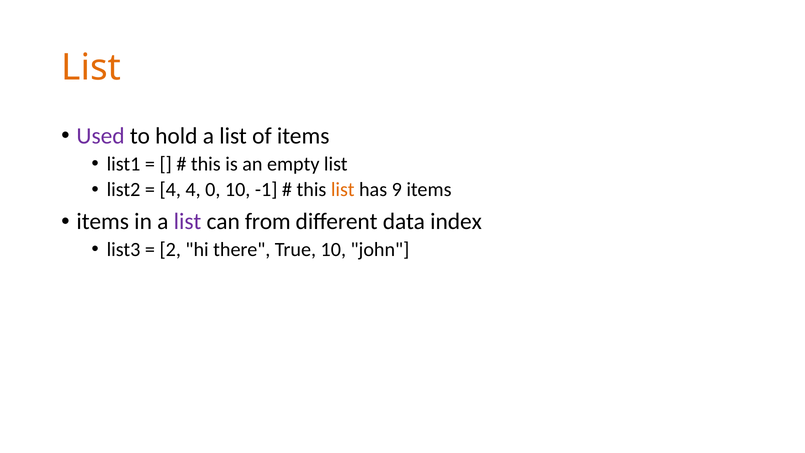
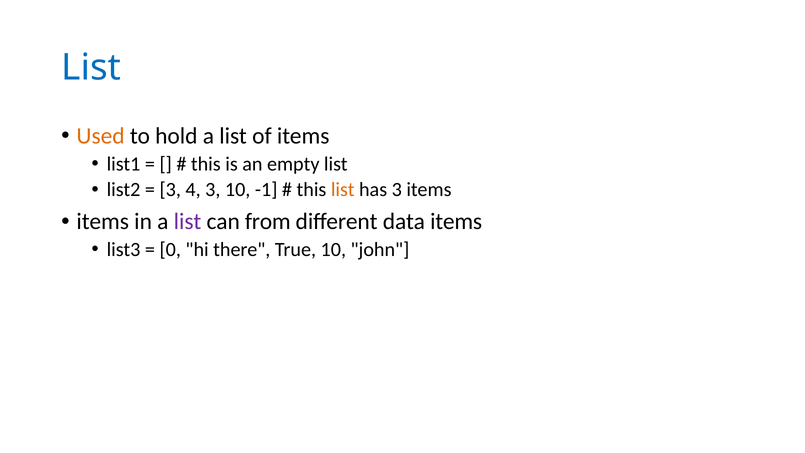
List colour: orange -> blue (91, 68)
Used colour: purple -> orange (101, 136)
4: 4 -> 3 (170, 190)
4 0: 0 -> 3 (213, 190)
has 9: 9 -> 3 (397, 190)
data index: index -> items (456, 222)
2: 2 -> 0 (170, 249)
